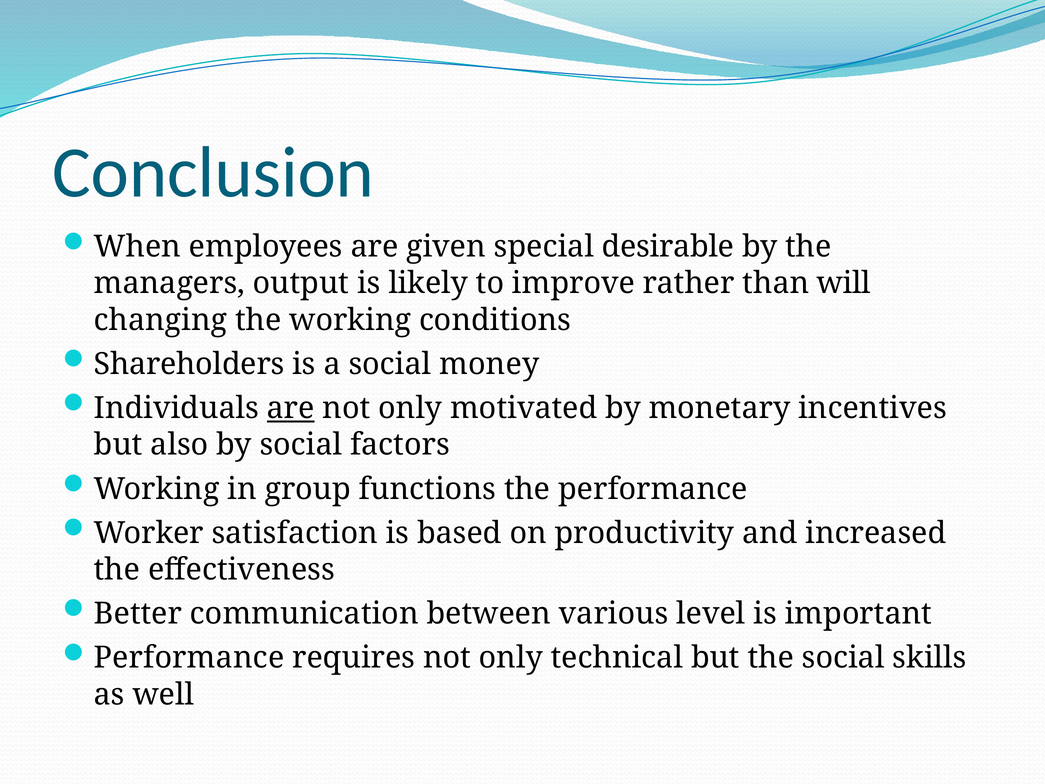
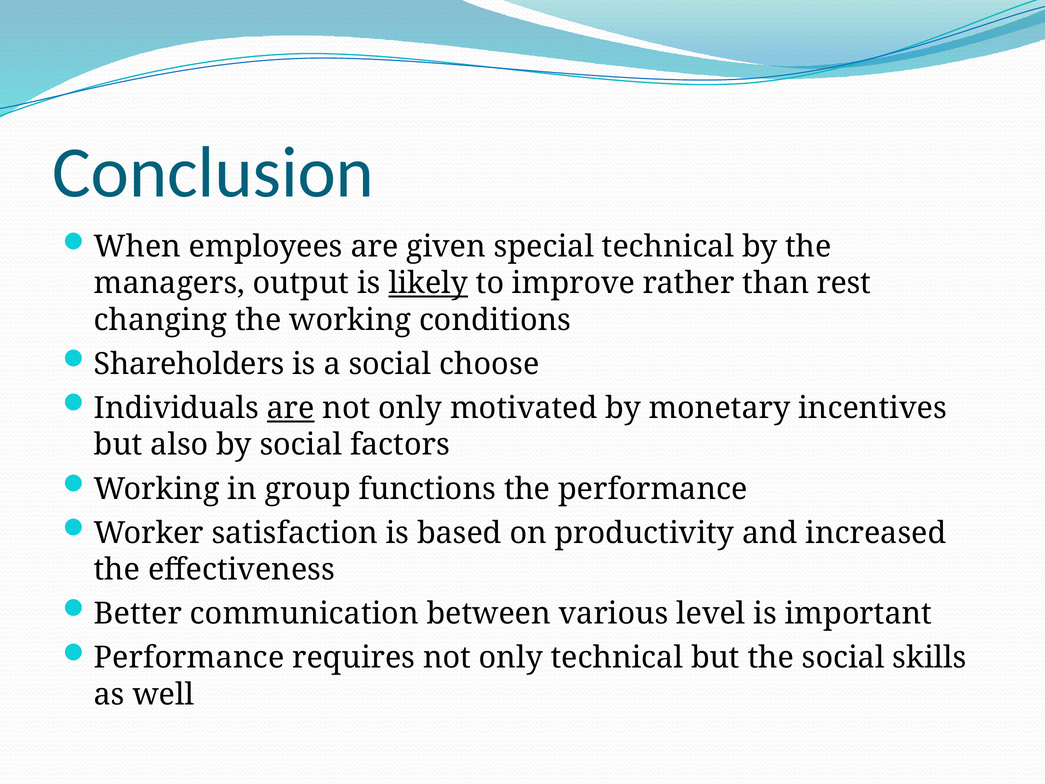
special desirable: desirable -> technical (668, 247)
likely underline: none -> present (428, 283)
will: will -> rest (844, 283)
money: money -> choose (489, 364)
